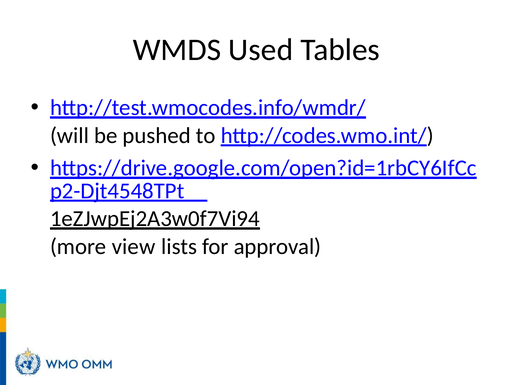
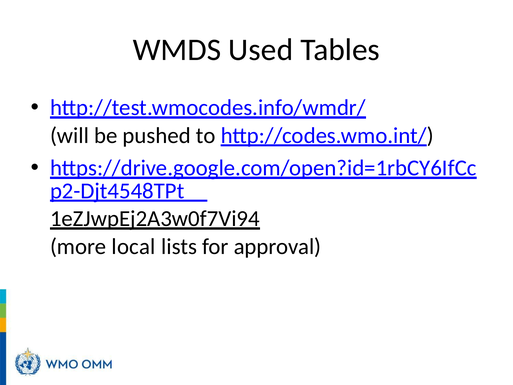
view: view -> local (134, 246)
